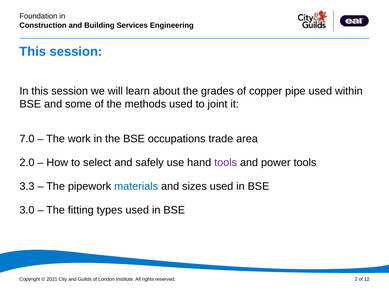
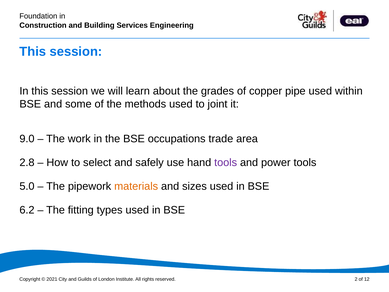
7.0: 7.0 -> 9.0 (27, 139)
2.0: 2.0 -> 2.8 (27, 162)
3.3: 3.3 -> 5.0 (27, 186)
materials colour: blue -> orange (136, 186)
3.0: 3.0 -> 6.2 (27, 210)
